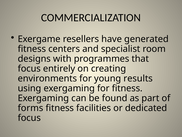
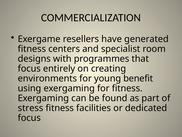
results: results -> benefit (138, 78)
forms: forms -> stress (31, 108)
